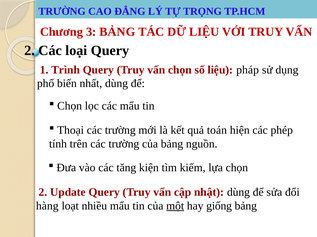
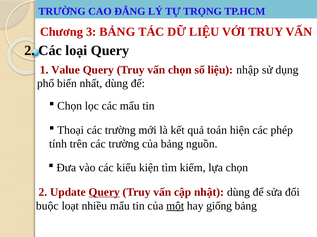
Trình: Trình -> Value (66, 70)
pháp: pháp -> nhập (248, 70)
tăng: tăng -> kiểu (126, 168)
Query underline: none -> present (104, 193)
hàng: hàng -> buộc (47, 206)
